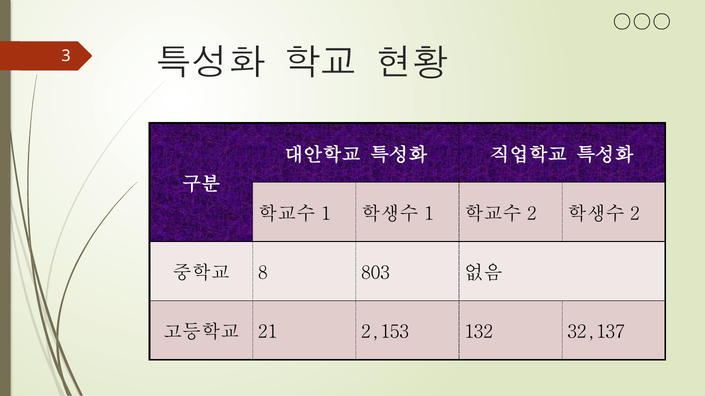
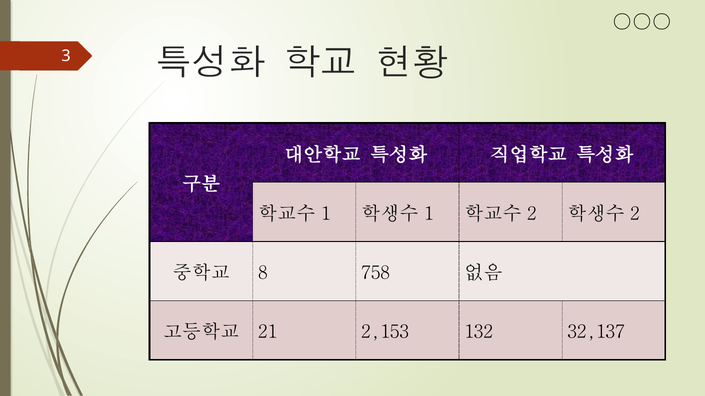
803: 803 -> 758 (376, 273)
